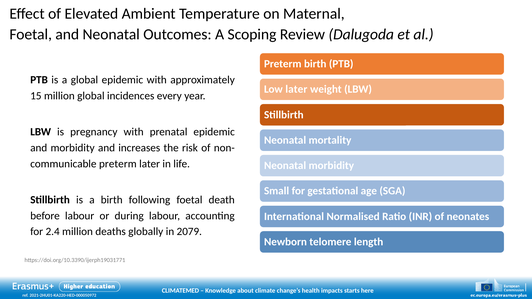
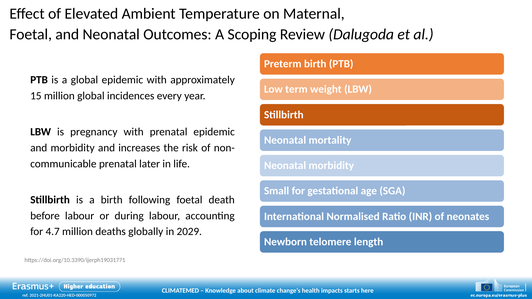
later: later -> term (296, 89)
preterm: preterm -> prenatal (118, 164)
2.4: 2.4 -> 4.7 (53, 232)
2079: 2079 -> 2029 (189, 232)
